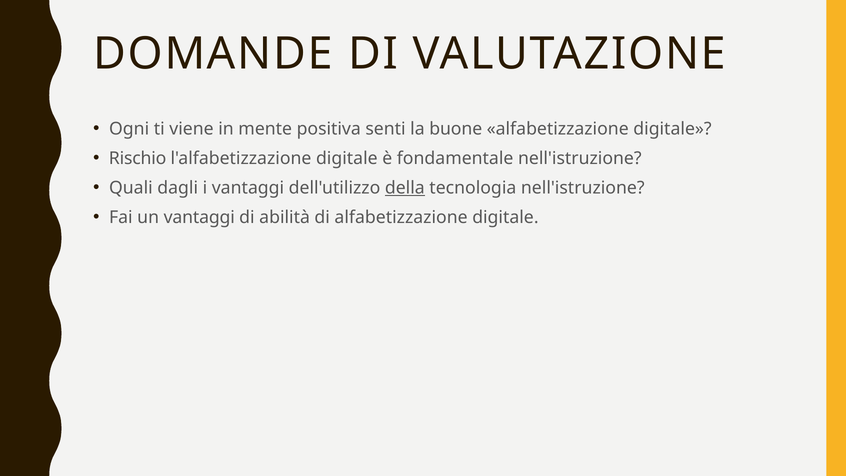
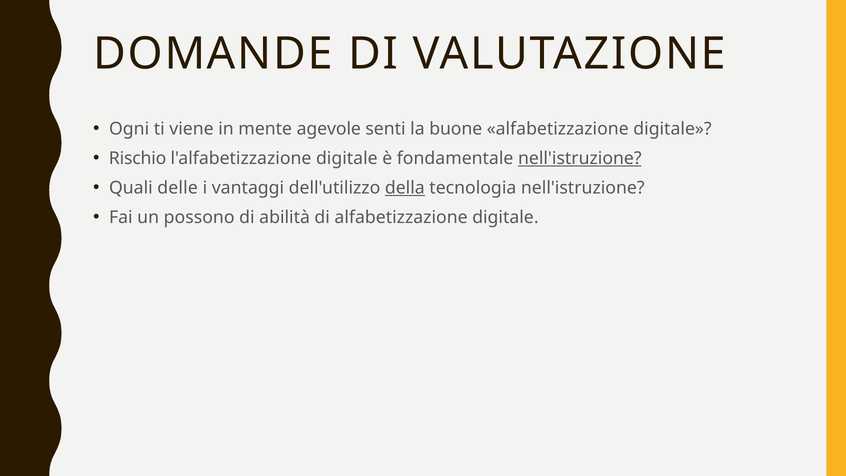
positiva: positiva -> agevole (329, 129)
nell'istruzione underline: none -> present (580, 158)
dagli: dagli -> delle (178, 188)
un vantaggi: vantaggi -> possono (199, 217)
